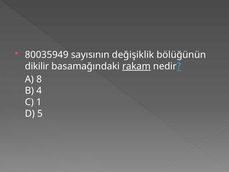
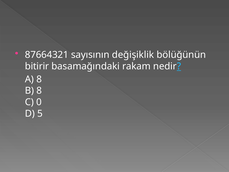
80035949: 80035949 -> 87664321 (47, 55)
dikilir: dikilir -> bitirir (37, 66)
rakam underline: present -> none (136, 66)
B 4: 4 -> 8 (39, 91)
1: 1 -> 0 (39, 102)
